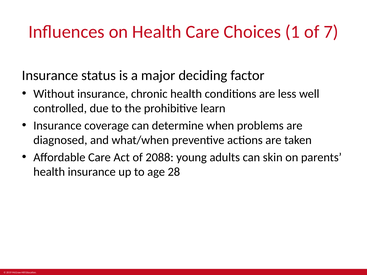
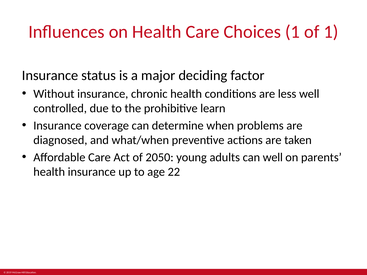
of 7: 7 -> 1 (331, 32)
2088: 2088 -> 2050 (160, 157)
can skin: skin -> well (273, 157)
28: 28 -> 22 (174, 172)
